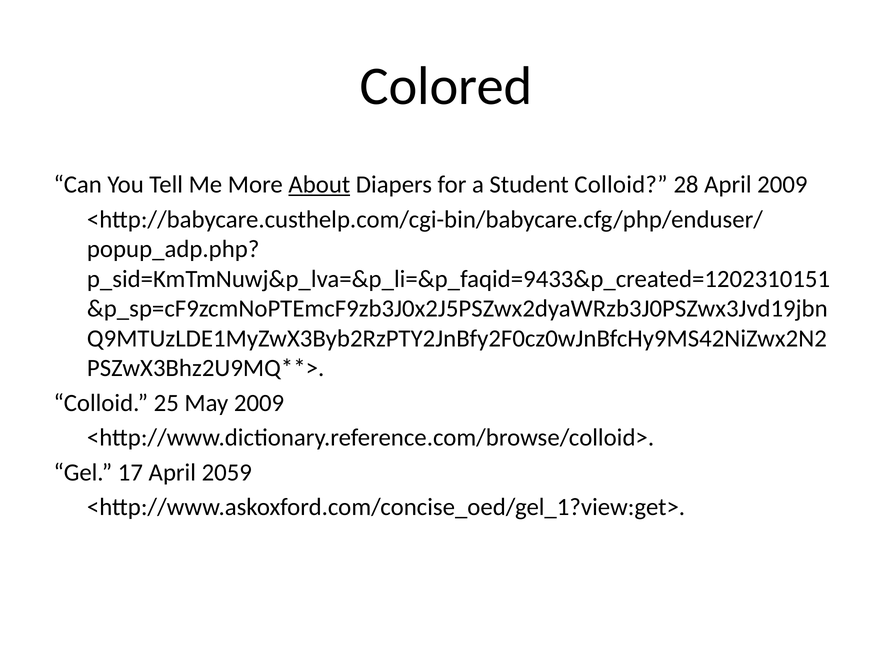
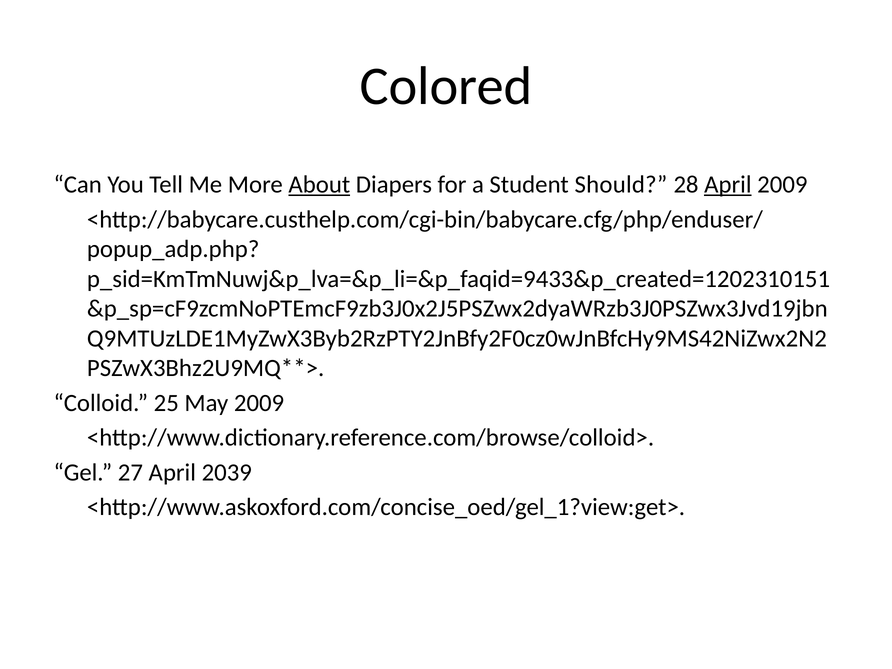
Student Colloid: Colloid -> Should (621, 185)
April underline: none -> present (728, 185)
17: 17 -> 27 (130, 472)
2059: 2059 -> 2039 (227, 472)
